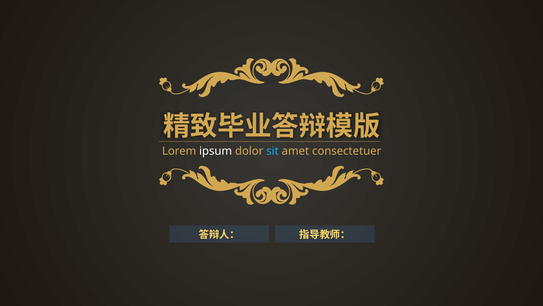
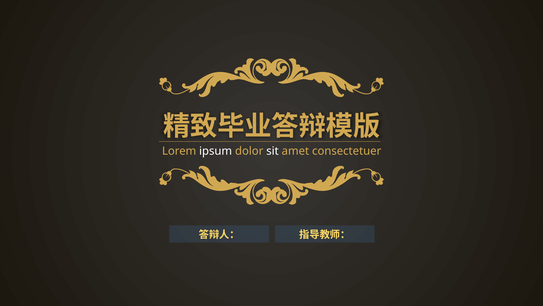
sit colour: light blue -> white (272, 151)
